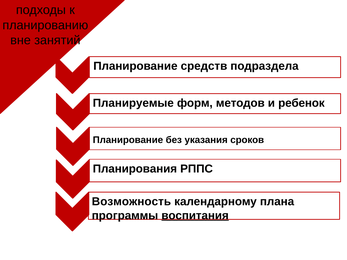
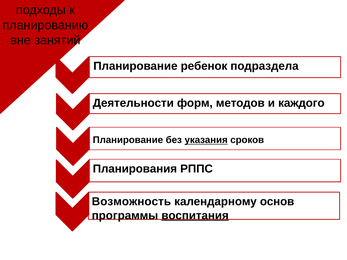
средств: средств -> ребенок (204, 66)
Планируемые: Планируемые -> Деятельности (133, 103)
ребенок: ребенок -> каждого (301, 103)
указания underline: none -> present (206, 140)
плана: плана -> основ (277, 202)
